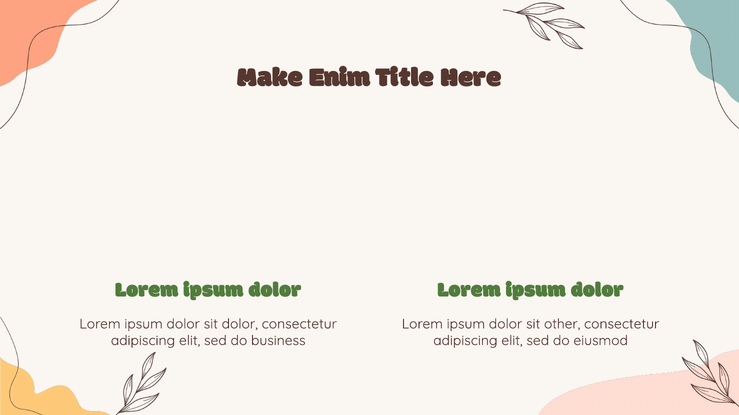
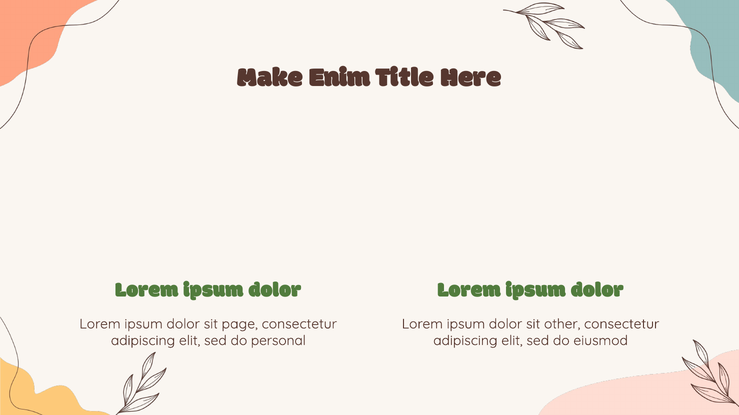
sit dolor: dolor -> page (240, 324)
business: business -> personal (278, 341)
